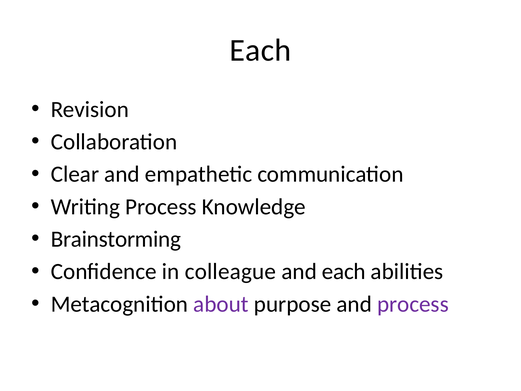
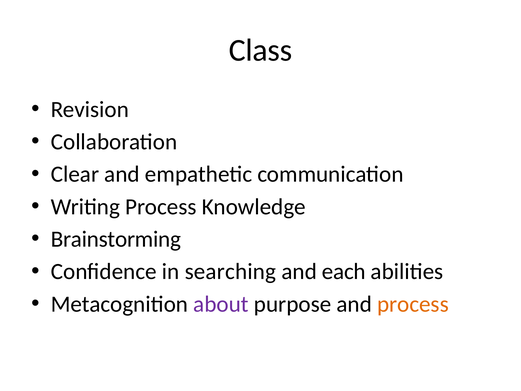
Each: Each -> Class (261, 50)
colleague: colleague -> searching (230, 271)
process colour: purple -> orange (413, 304)
